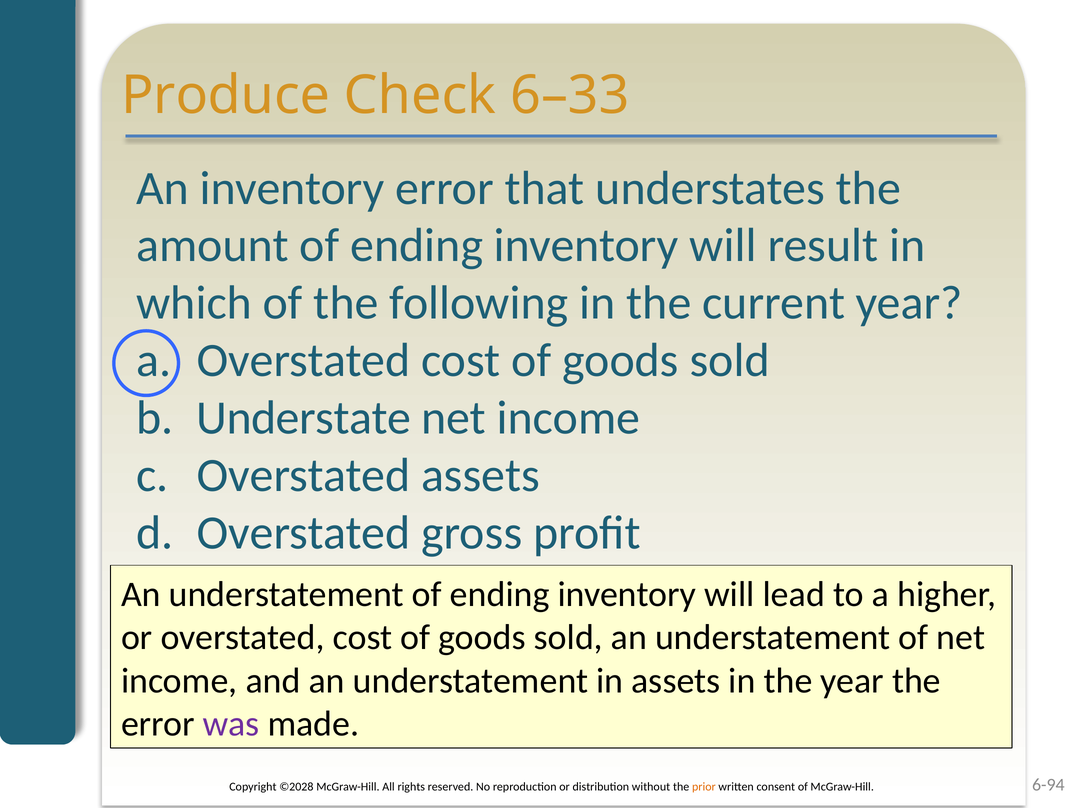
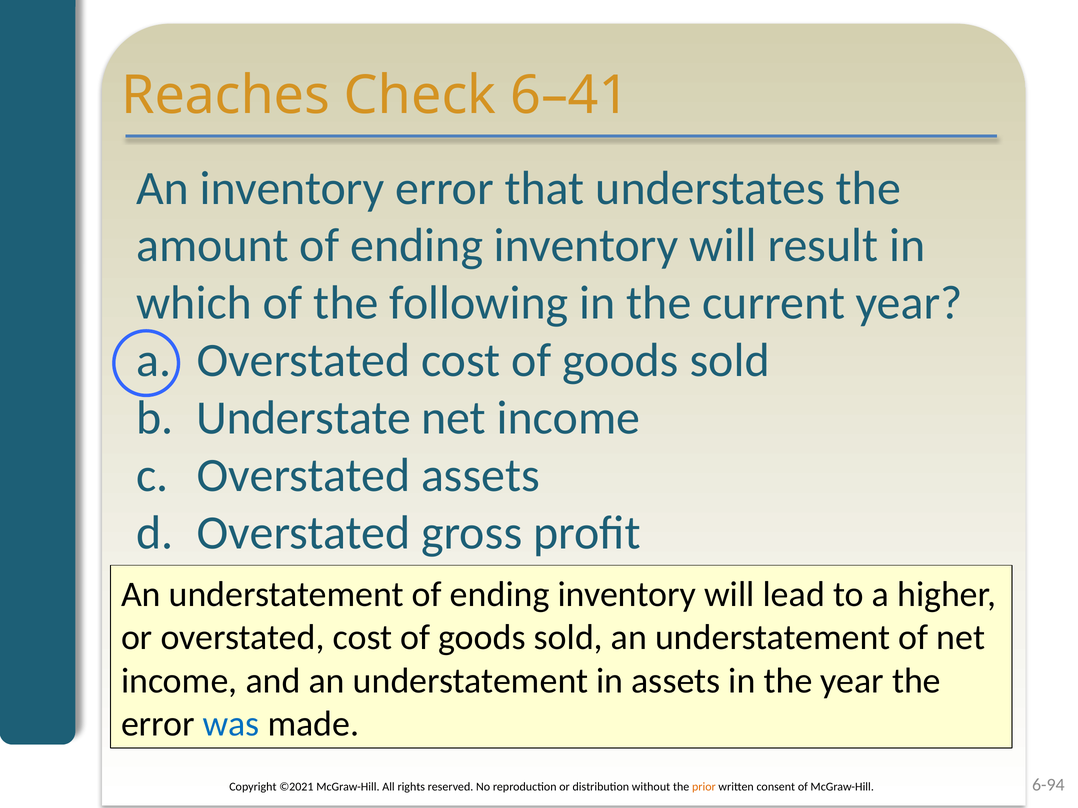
Produce: Produce -> Reaches (226, 95)
6–33: 6–33 -> 6–41 (570, 95)
was colour: purple -> blue (231, 724)
©2028: ©2028 -> ©2021 (296, 787)
